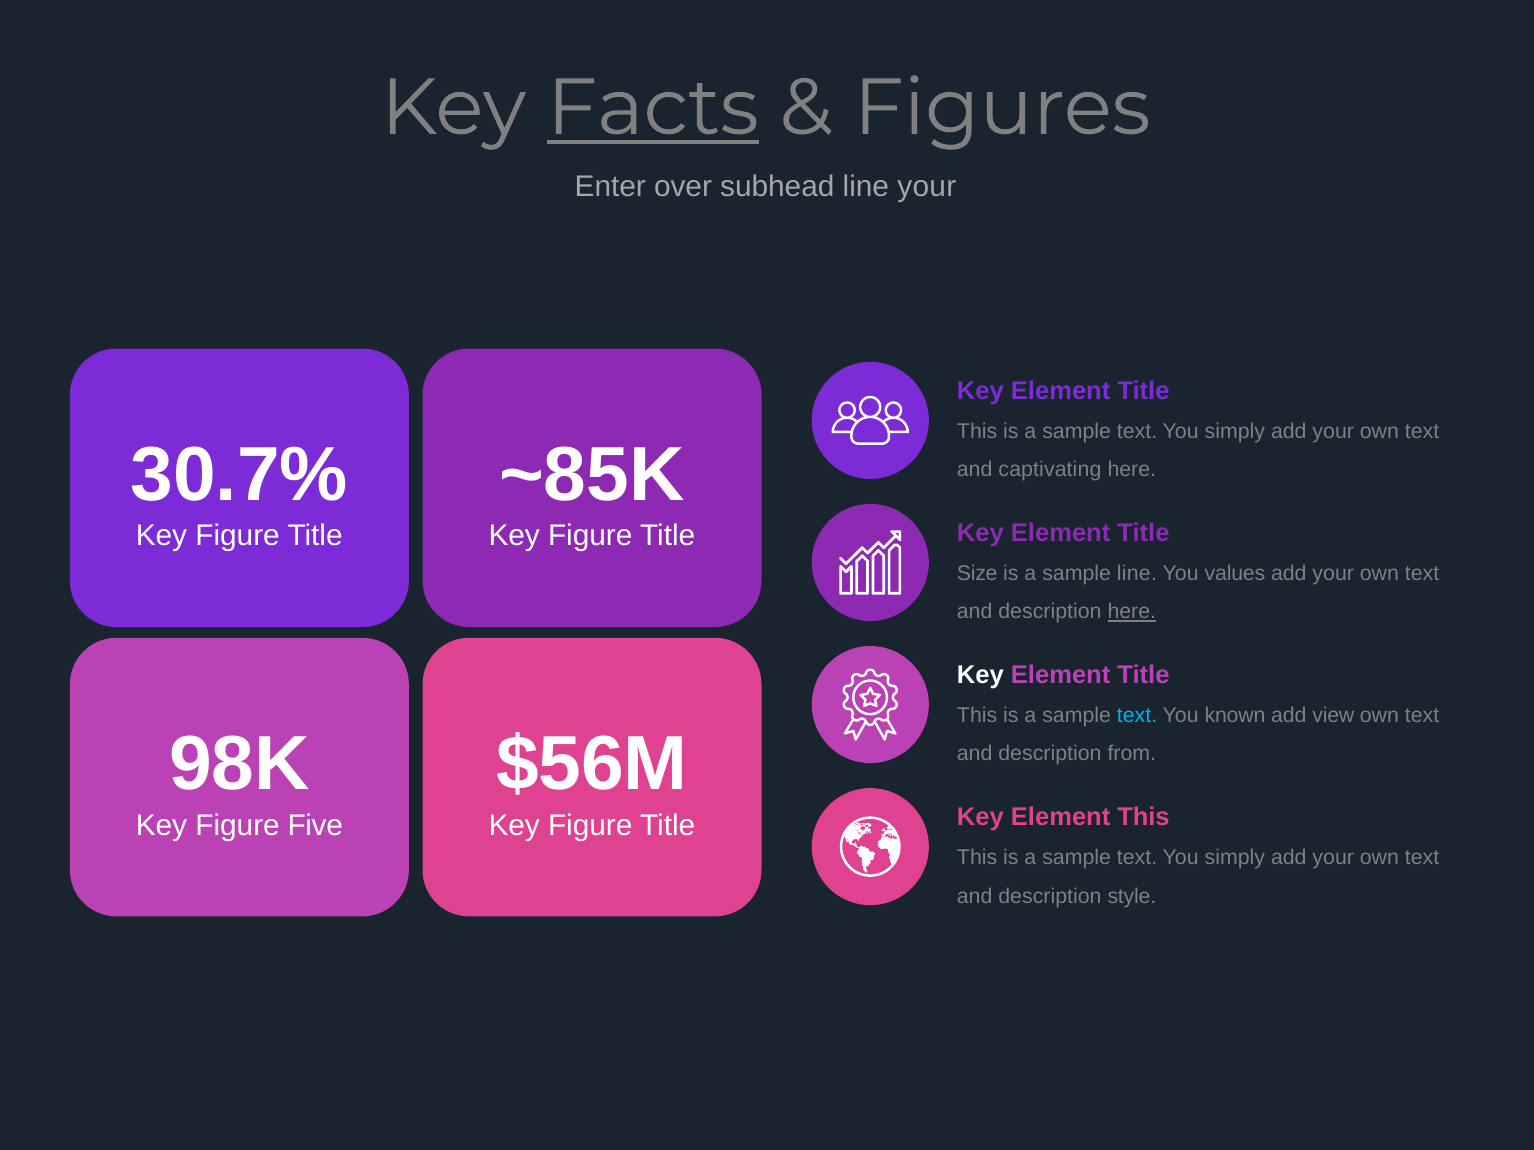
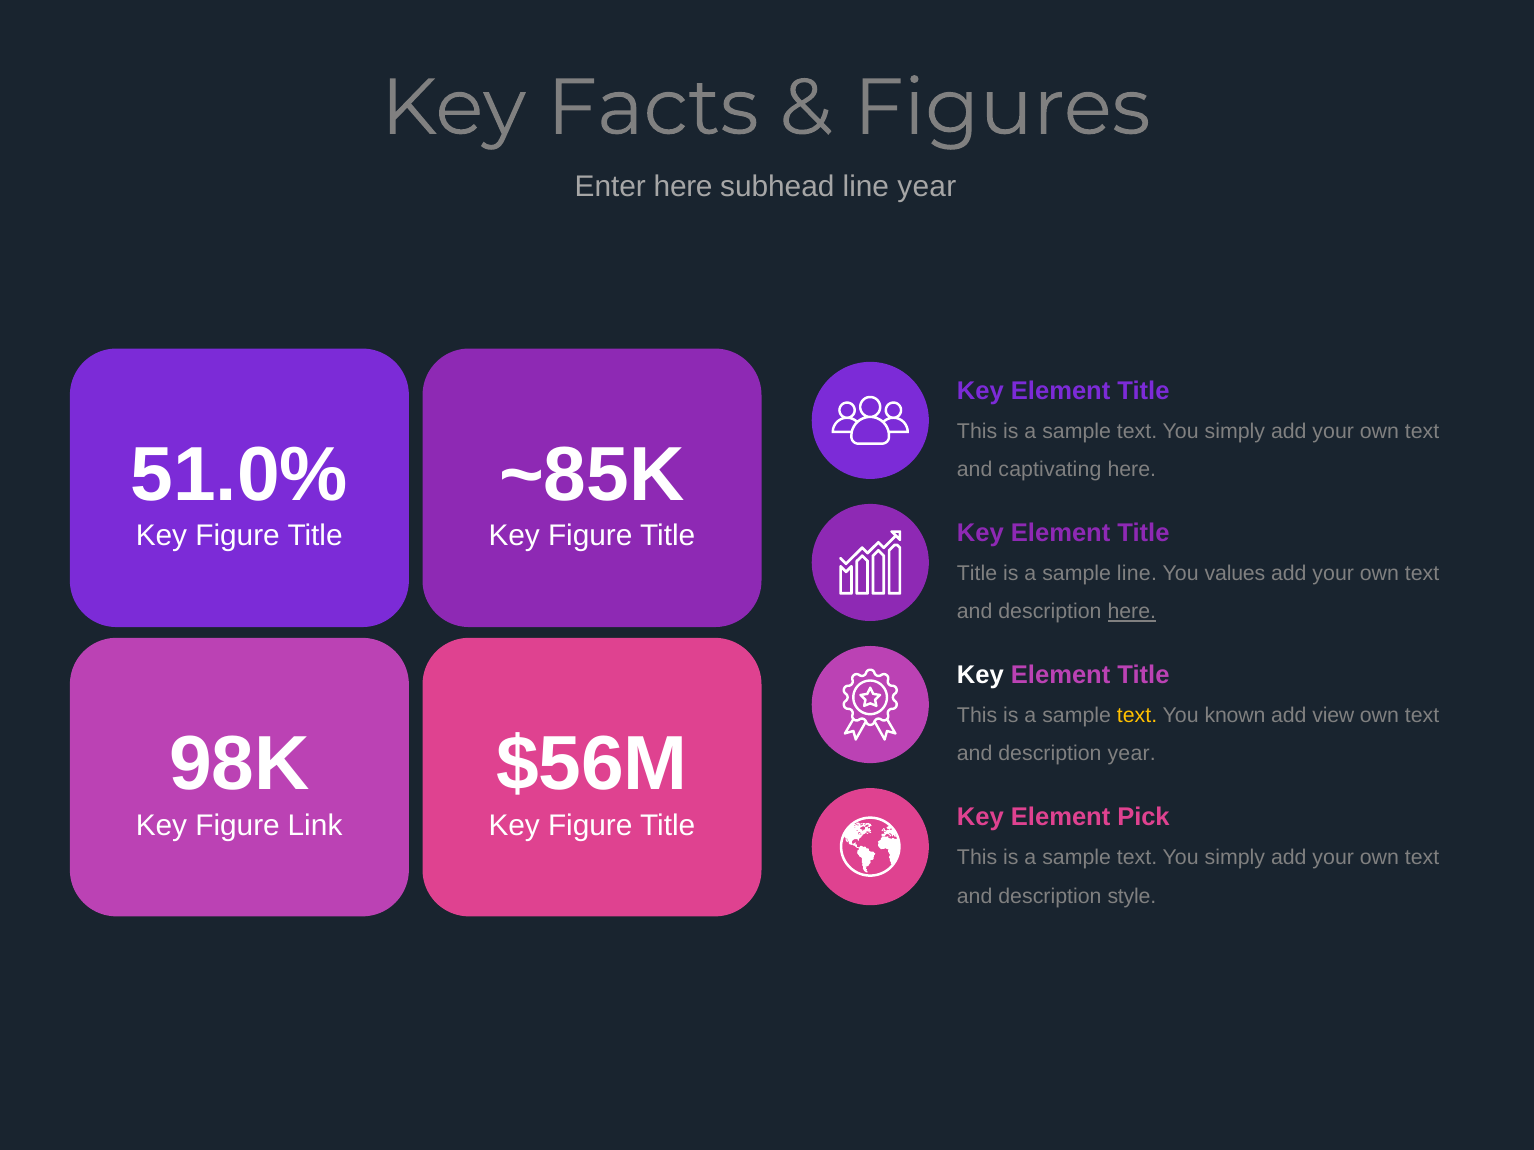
Facts underline: present -> none (653, 108)
Enter over: over -> here (683, 187)
line your: your -> year (927, 187)
30.7%: 30.7% -> 51.0% (239, 475)
Size: Size -> Title (977, 574)
text colour: light blue -> yellow (1137, 716)
description from: from -> year (1132, 754)
Element This: This -> Pick (1144, 818)
Five: Five -> Link (315, 826)
